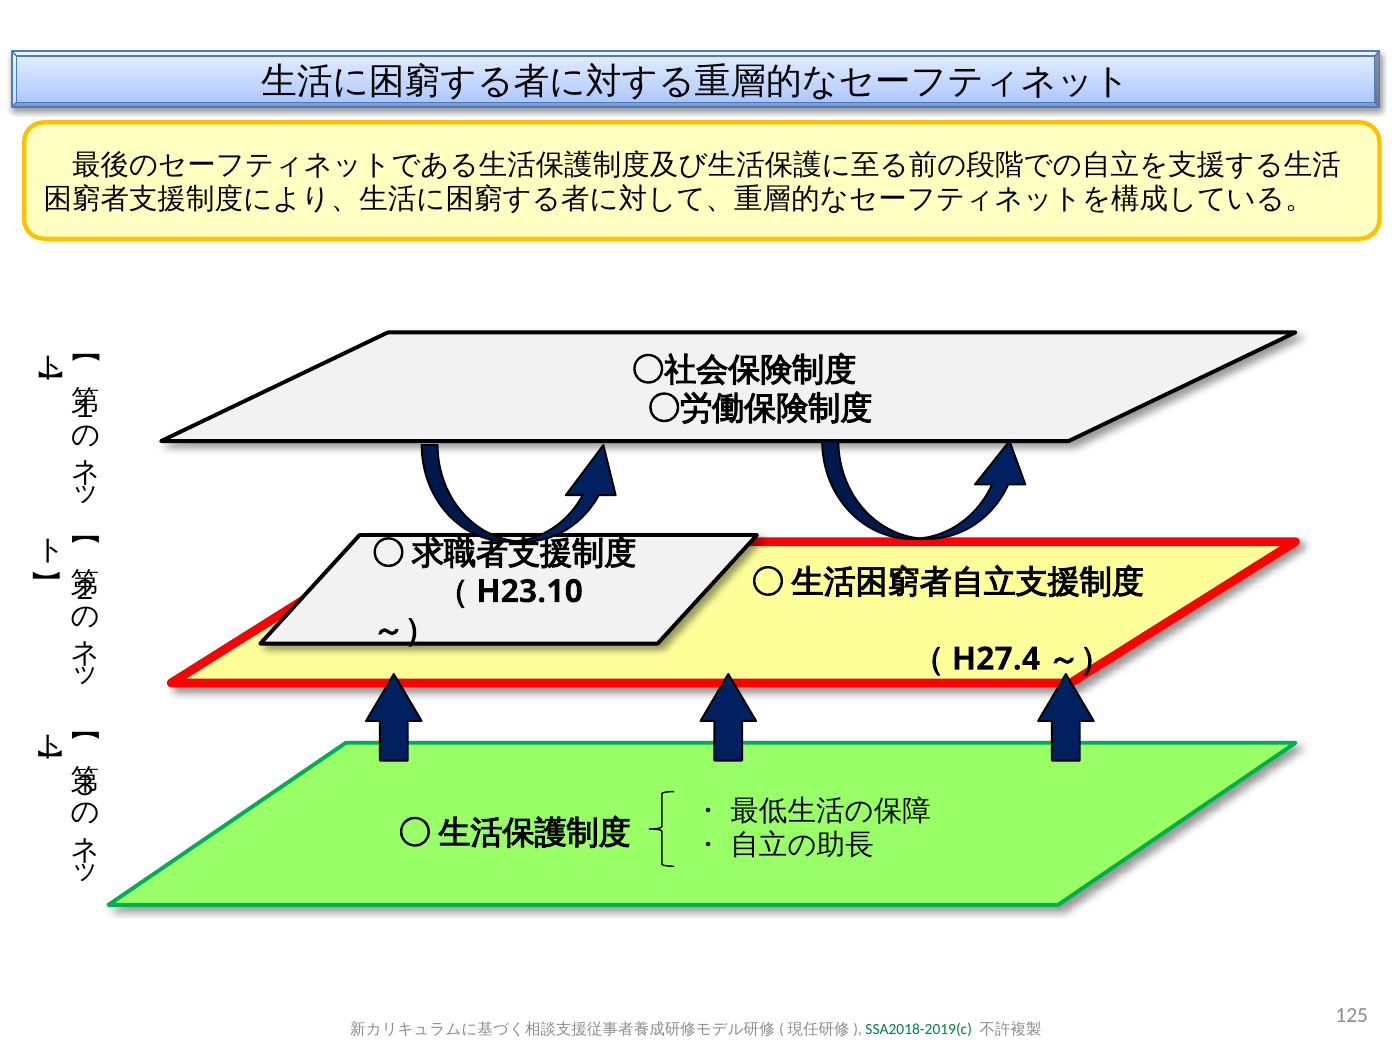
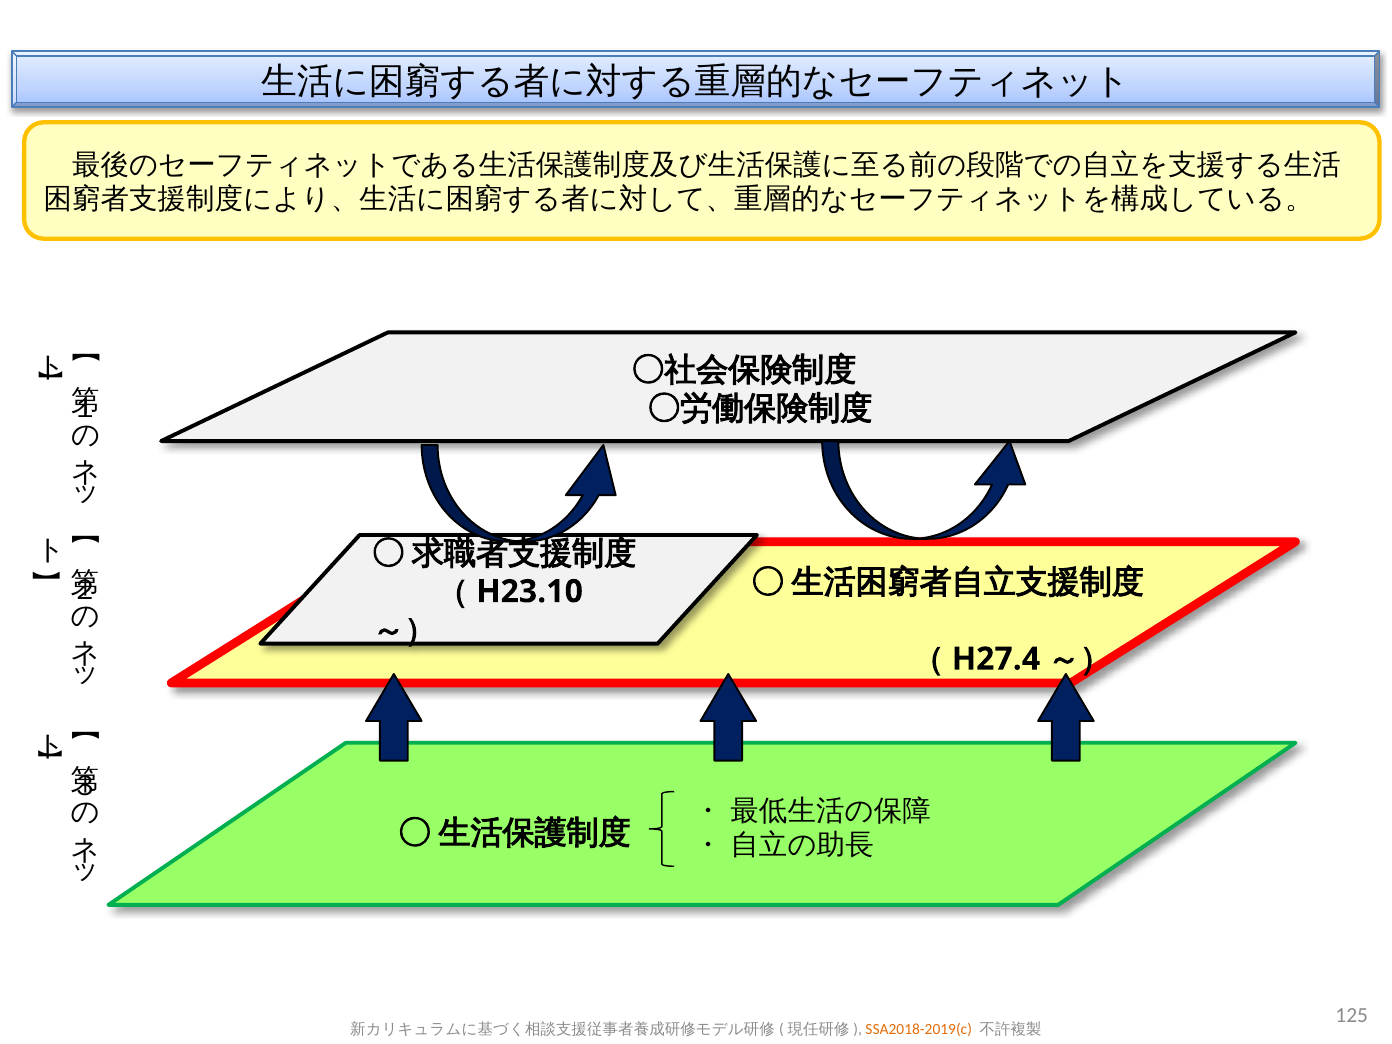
SSA2018-2019(c colour: green -> orange (919, 1029)
